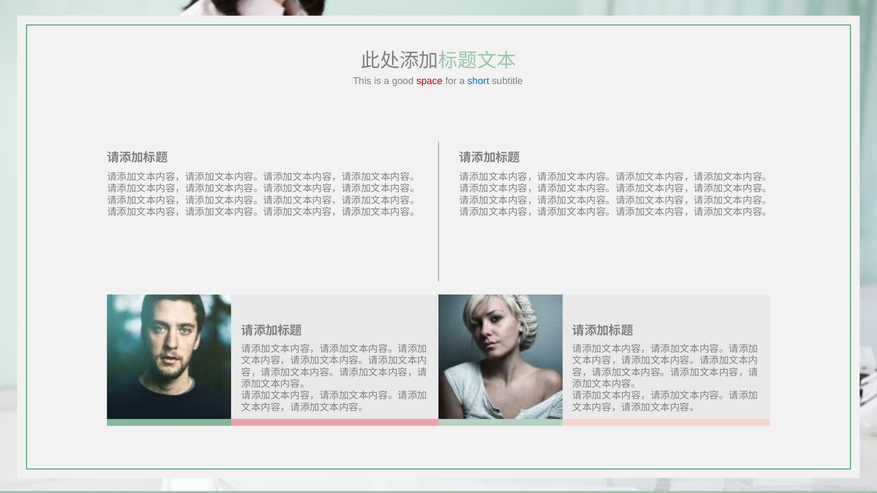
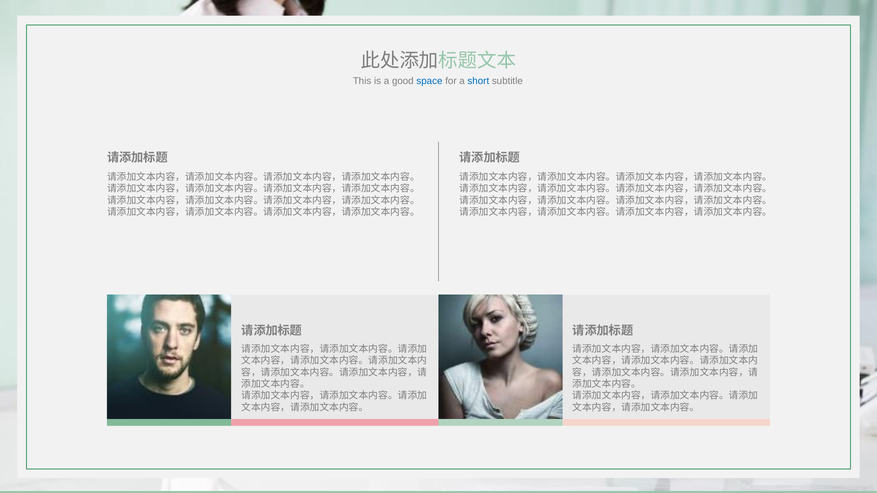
space colour: red -> blue (429, 81)
